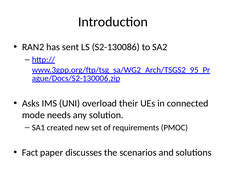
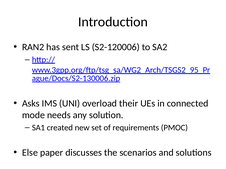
S2-130086: S2-130086 -> S2-120006 (116, 47)
Fact: Fact -> Else (30, 153)
